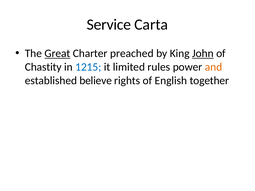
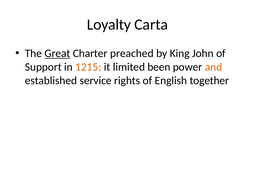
Service: Service -> Loyalty (109, 25)
John underline: present -> none (203, 53)
Chastity: Chastity -> Support (43, 67)
1215 colour: blue -> orange (88, 67)
rules: rules -> been (159, 67)
believe: believe -> service (96, 81)
